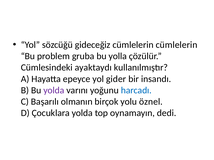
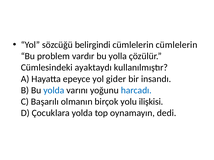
gideceğiz: gideceğiz -> belirgindi (93, 45)
gruba: gruba -> vardır (83, 56)
yolda colour: purple -> blue (54, 91)
öznel: öznel -> ilişkisi (151, 102)
